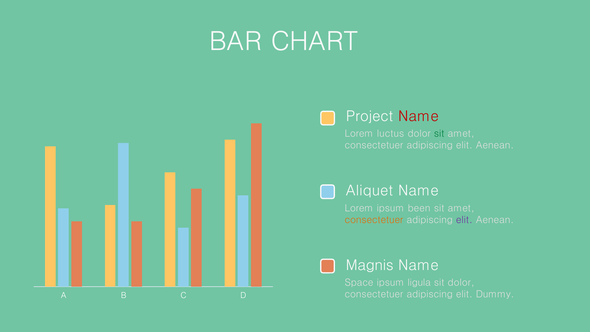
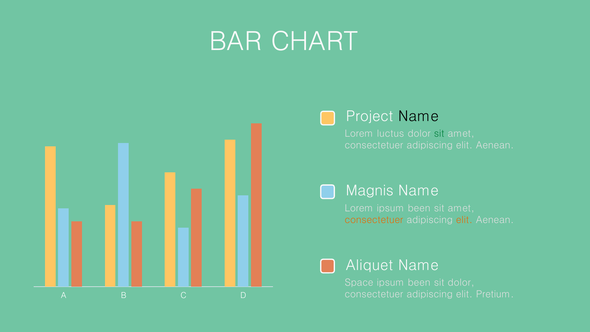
Name colour: red -> black (418, 116)
Aliquet: Aliquet -> Magnis (370, 191)
elit colour: purple -> orange (464, 220)
Magnis: Magnis -> Aliquet (369, 265)
ligula: ligula -> been (419, 282)
Dummy: Dummy -> Pretium (495, 294)
